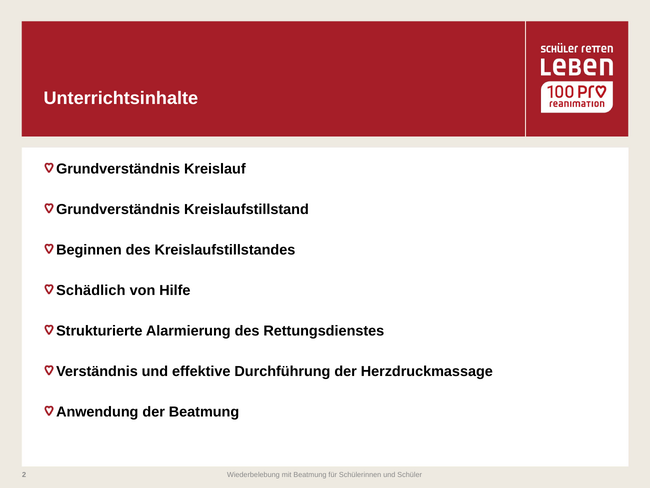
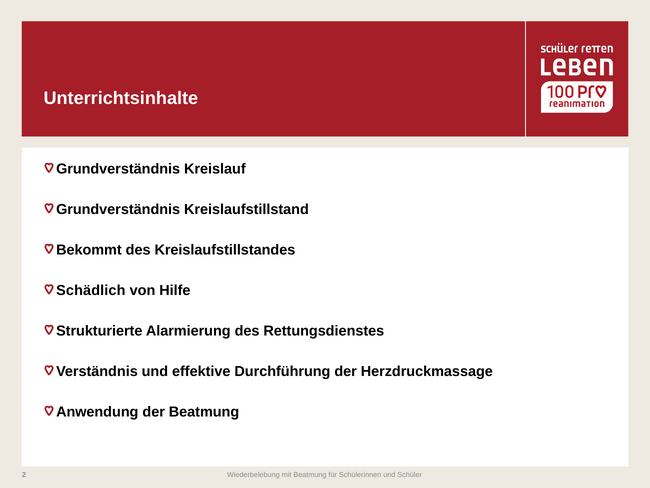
Beginnen: Beginnen -> Bekommt (89, 250)
